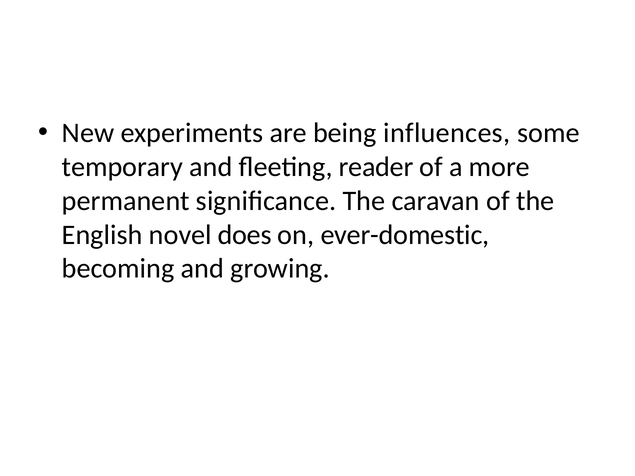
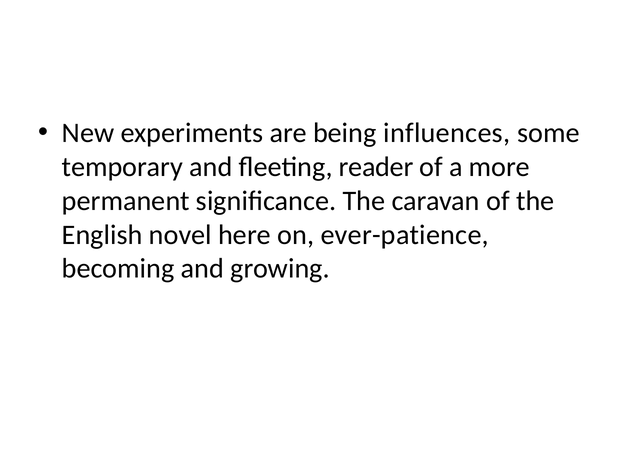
does: does -> here (244, 235)
ever-domestic: ever-domestic -> ever-patience (405, 235)
